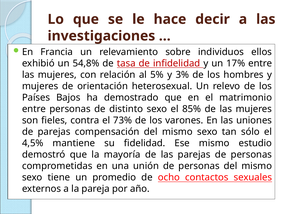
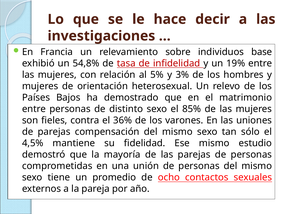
ellos: ellos -> base (262, 52)
17%: 17% -> 19% (236, 63)
73%: 73% -> 36% (123, 120)
